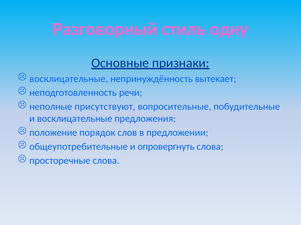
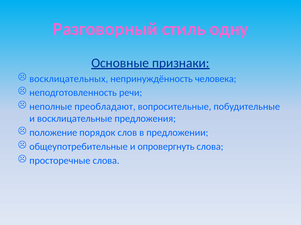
восклицательные: восклицательные -> восклицательных (69, 79)
вытекает: вытекает -> человека (216, 79)
присутствуют: присутствуют -> преобладают (105, 107)
